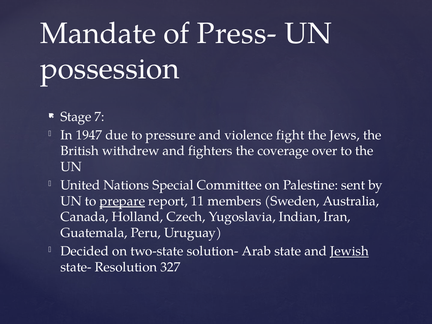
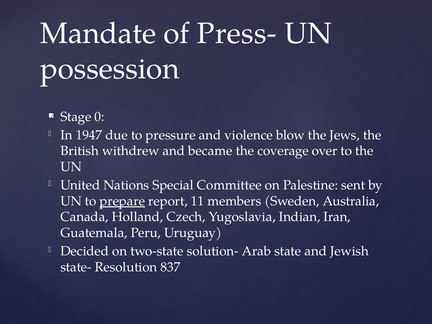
7: 7 -> 0 (100, 117)
fight: fight -> blow (290, 135)
fighters: fighters -> became (210, 151)
Jewish underline: present -> none (349, 251)
327: 327 -> 837 (170, 267)
